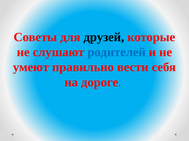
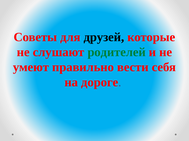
родителей colour: blue -> green (117, 52)
